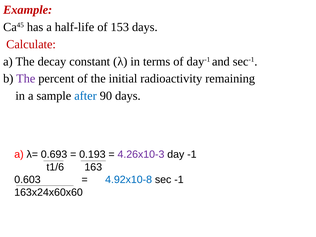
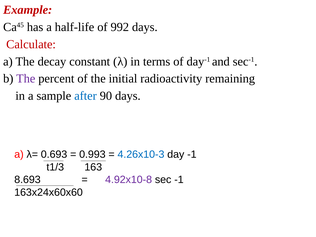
153: 153 -> 992 (120, 27)
0.193: 0.193 -> 0.993 (92, 154)
4.26x10-3 colour: purple -> blue (141, 154)
t1/6: t1/6 -> t1/3 (55, 167)
0.603: 0.603 -> 8.693 (27, 180)
4.92x10-8 colour: blue -> purple (129, 180)
